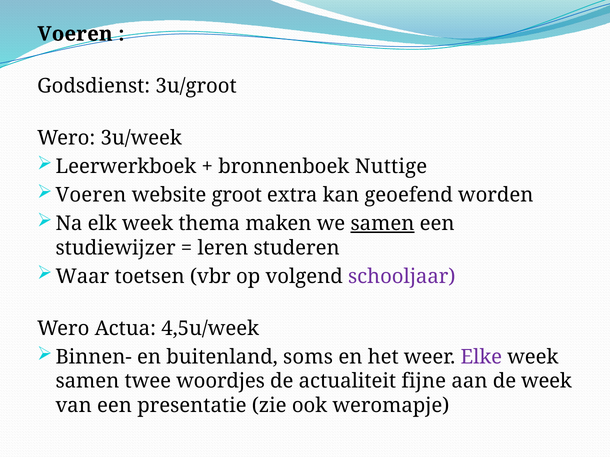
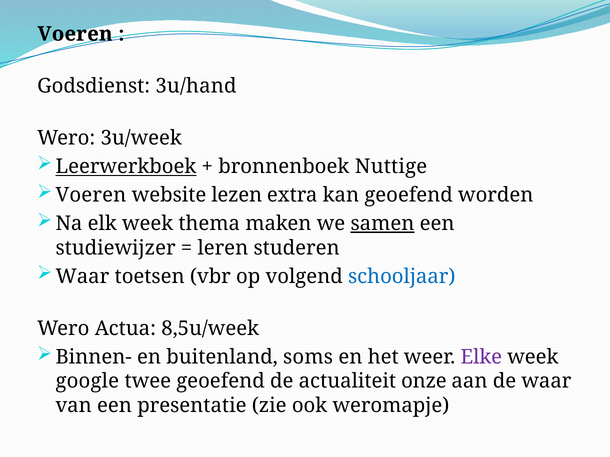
3u/groot: 3u/groot -> 3u/hand (196, 86)
Leerwerkboek underline: none -> present (126, 167)
groot: groot -> lezen (237, 195)
schooljaar colour: purple -> blue (402, 277)
4,5u/week: 4,5u/week -> 8,5u/week (210, 329)
samen: samen -> google (87, 382)
twee woordjes: woordjes -> geoefend (221, 382)
fijne: fijne -> onze (424, 382)
de week: week -> waar (546, 382)
